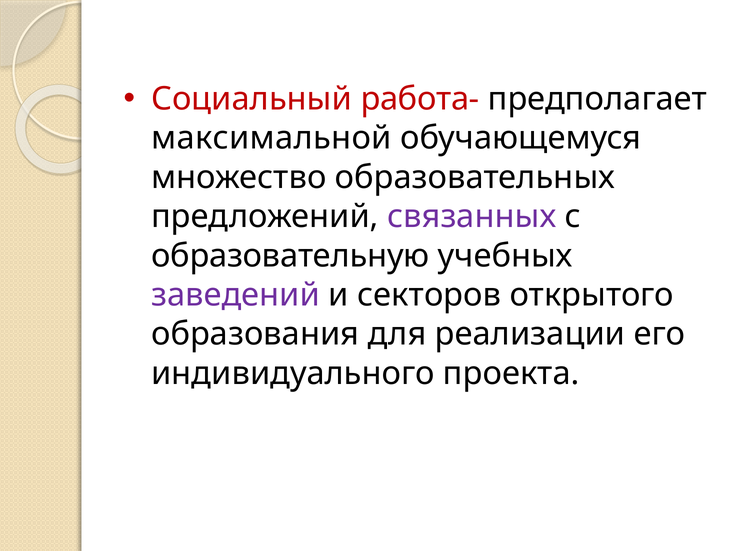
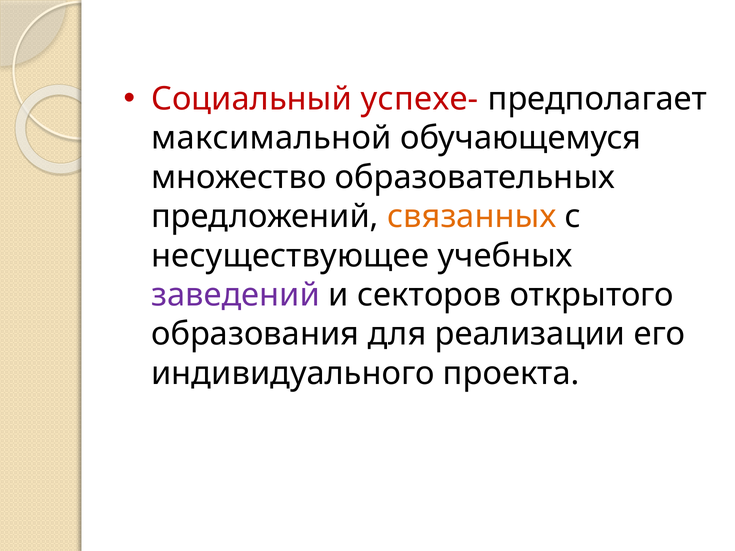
работа-: работа- -> успехе- (420, 99)
связанных colour: purple -> orange (472, 217)
образовательную: образовательную -> несуществующее (290, 256)
